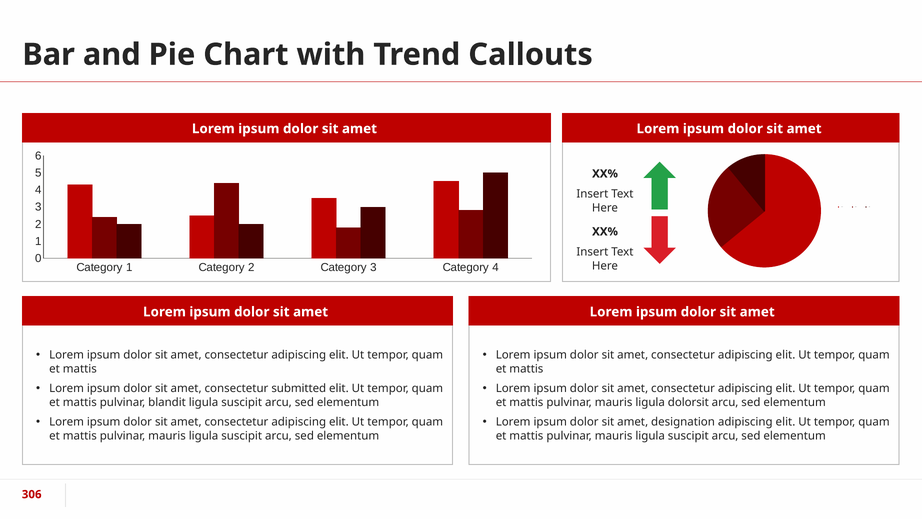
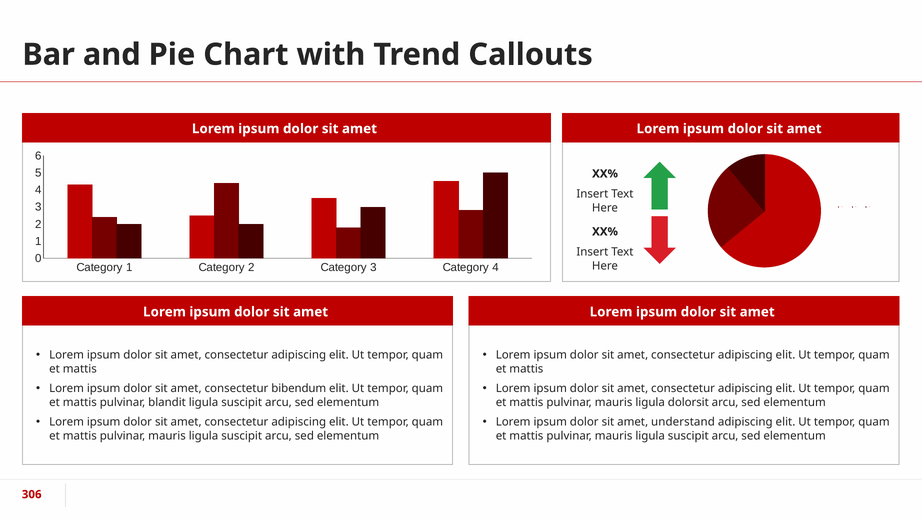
submitted: submitted -> bibendum (299, 388)
designation: designation -> understand (683, 422)
